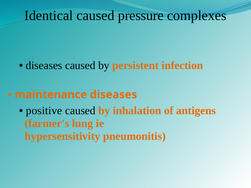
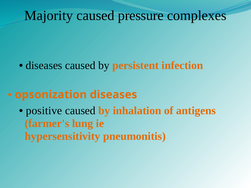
Identical: Identical -> Majority (49, 16)
maintenance: maintenance -> opsonization (51, 95)
